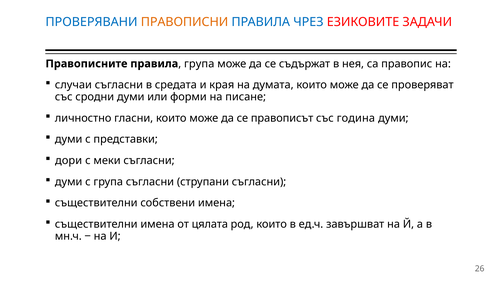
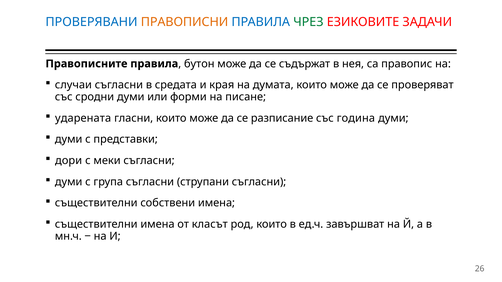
ЧРЕЗ colour: blue -> green (308, 22)
група: група -> бутон (199, 64)
личностно: личностно -> ударената (83, 118)
правописът: правописът -> разписание (282, 118)
цялата: цялата -> класът (210, 225)
